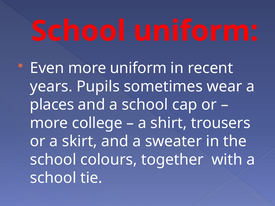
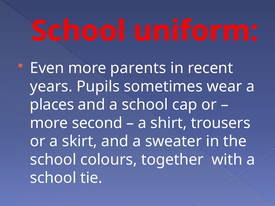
more uniform: uniform -> parents (138, 68)
college: college -> second (97, 123)
